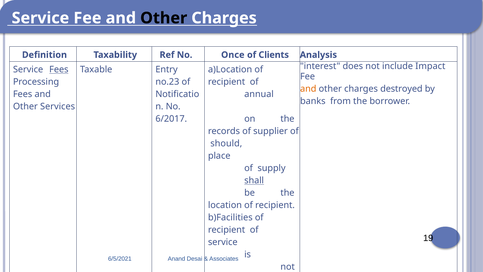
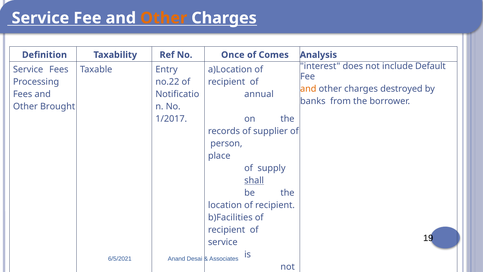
Other colour: black -> orange (164, 18)
Clients: Clients -> Comes (274, 55)
Impact: Impact -> Default (430, 66)
Fees underline: present -> none (59, 69)
no.23: no.23 -> no.22 (167, 82)
Services: Services -> Brought (58, 106)
6/2017: 6/2017 -> 1/2017 (171, 119)
should: should -> person (226, 143)
